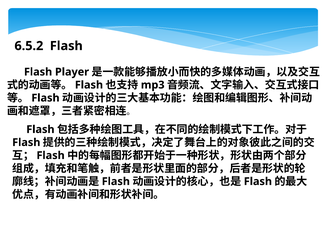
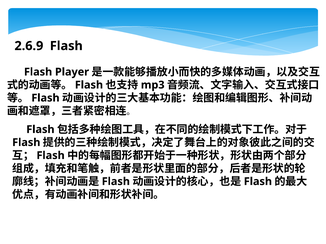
6.5.2: 6.5.2 -> 2.6.9 (29, 46)
